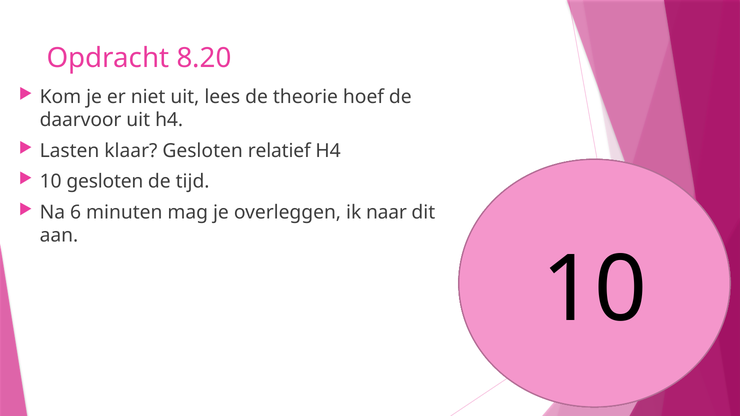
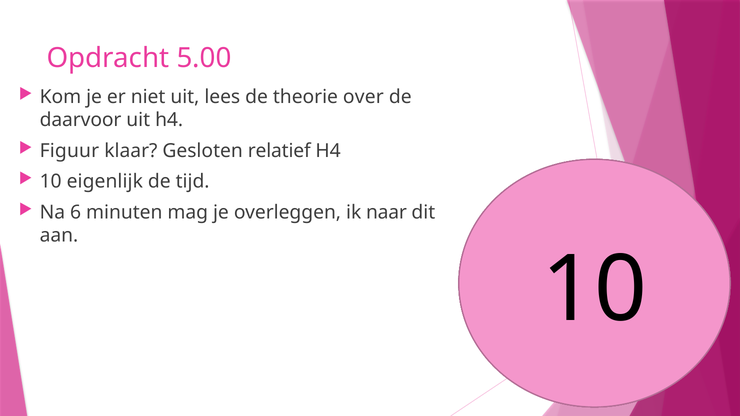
8.20: 8.20 -> 5.00 (204, 58)
hoef: hoef -> over (363, 97)
Lasten: Lasten -> Figuur (69, 151)
10 gesloten: gesloten -> eigenlijk (105, 182)
